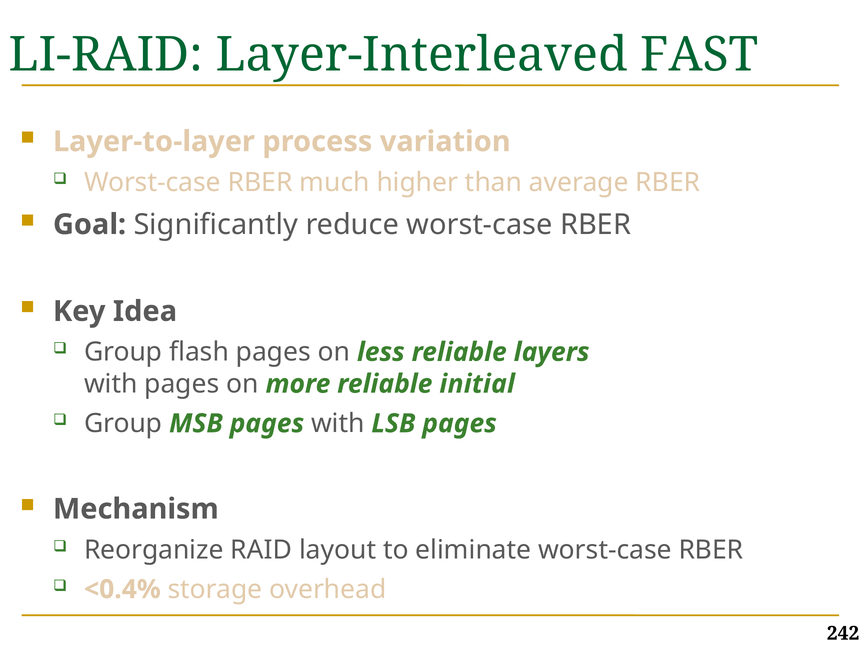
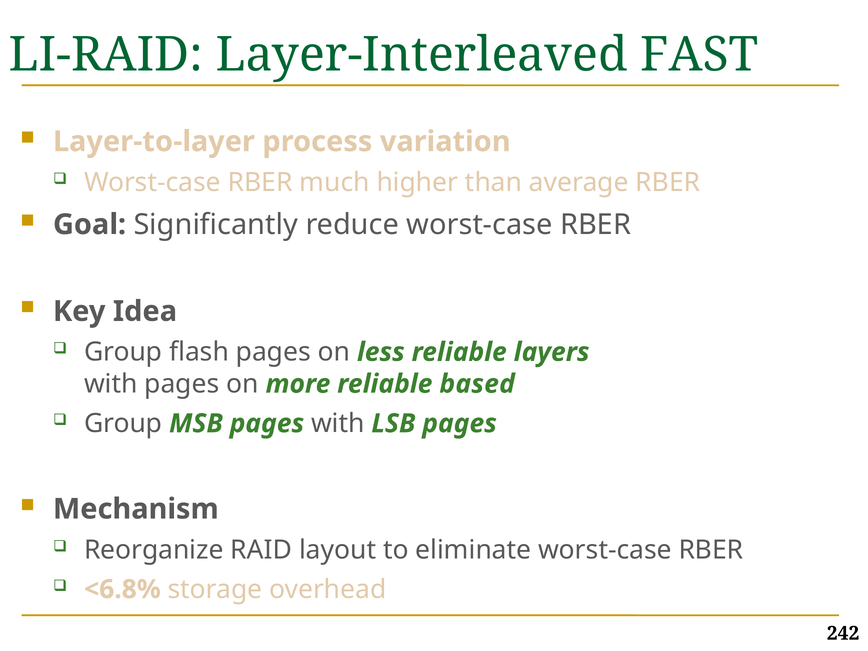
initial: initial -> based (477, 384)
<0.4%: <0.4% -> <6.8% (122, 589)
